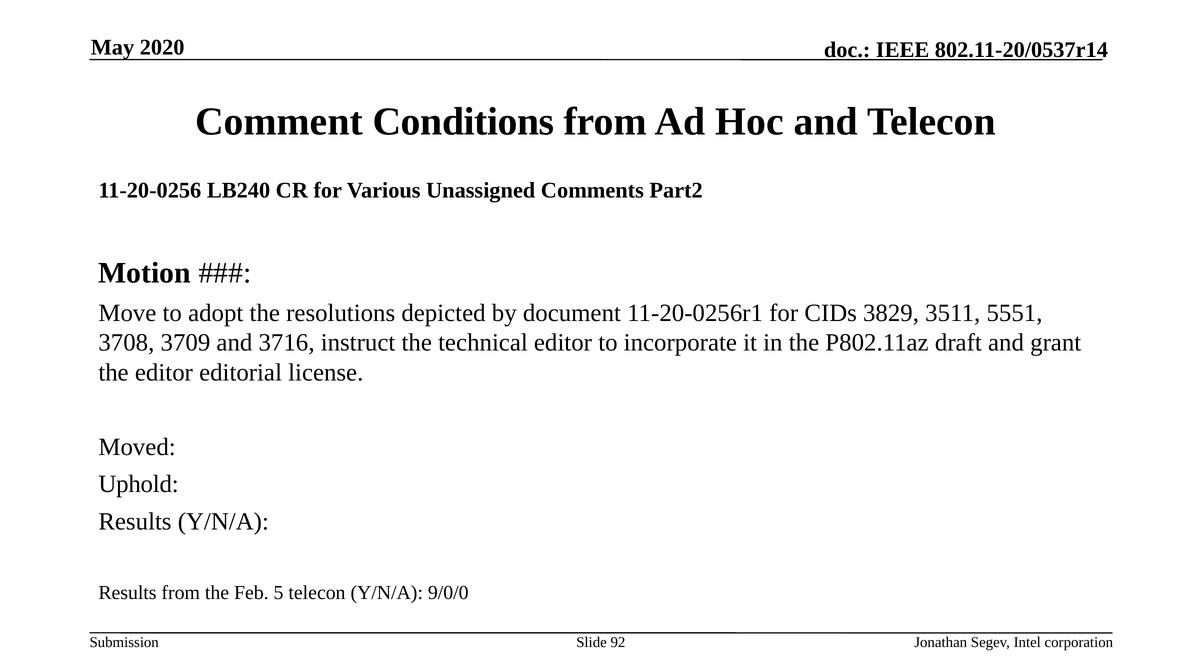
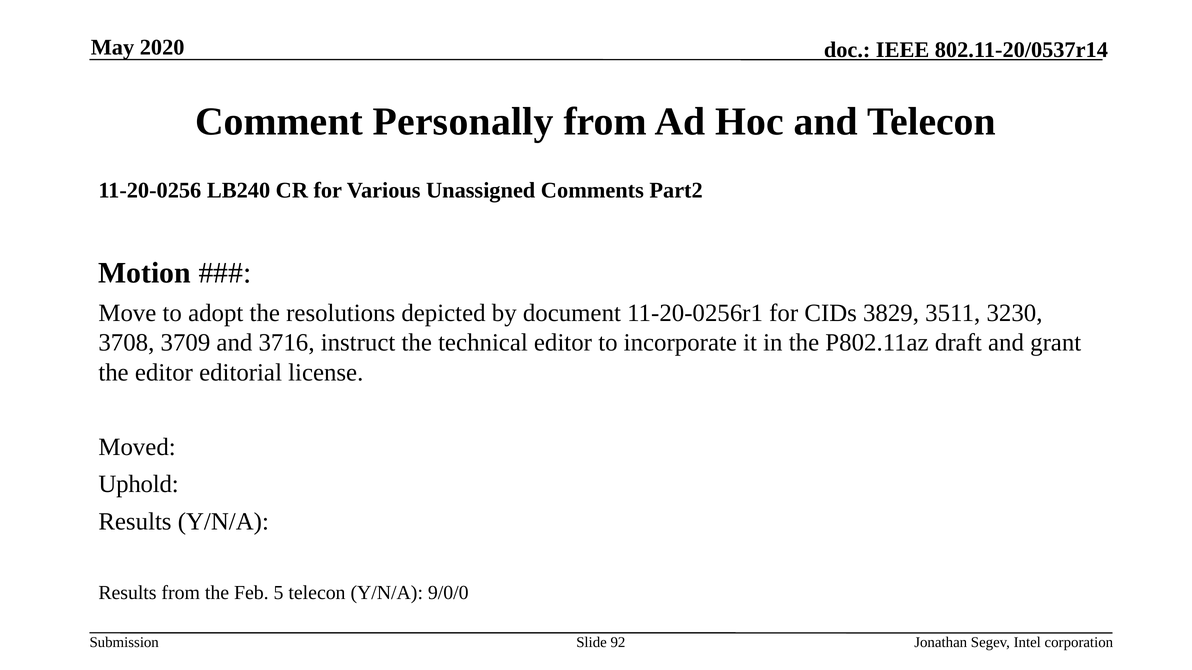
Conditions: Conditions -> Personally (463, 122)
5551: 5551 -> 3230 (1015, 313)
